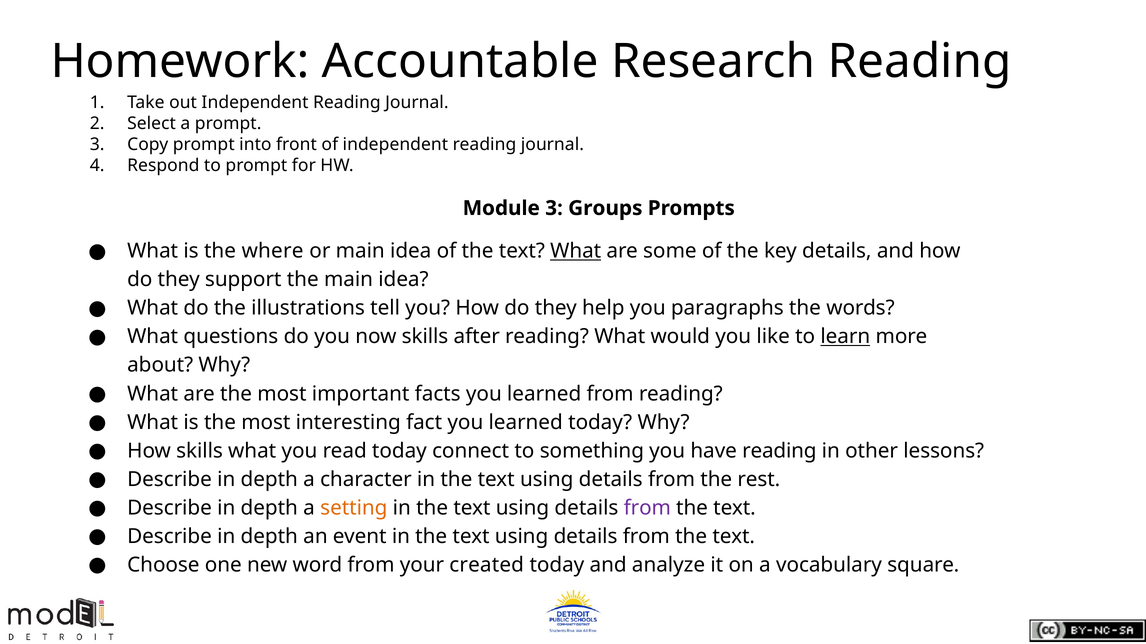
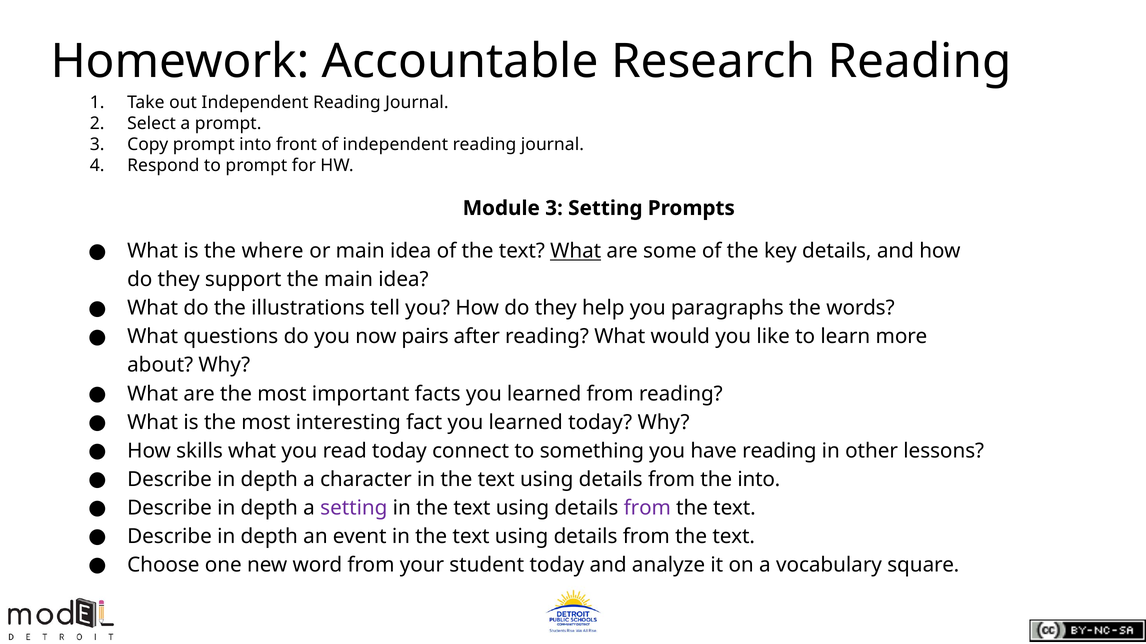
3 Groups: Groups -> Setting (605, 208)
now skills: skills -> pairs (425, 337)
learn underline: present -> none (845, 337)
the rest: rest -> into (759, 480)
setting colour: orange -> purple (354, 508)
created: created -> student (487, 565)
